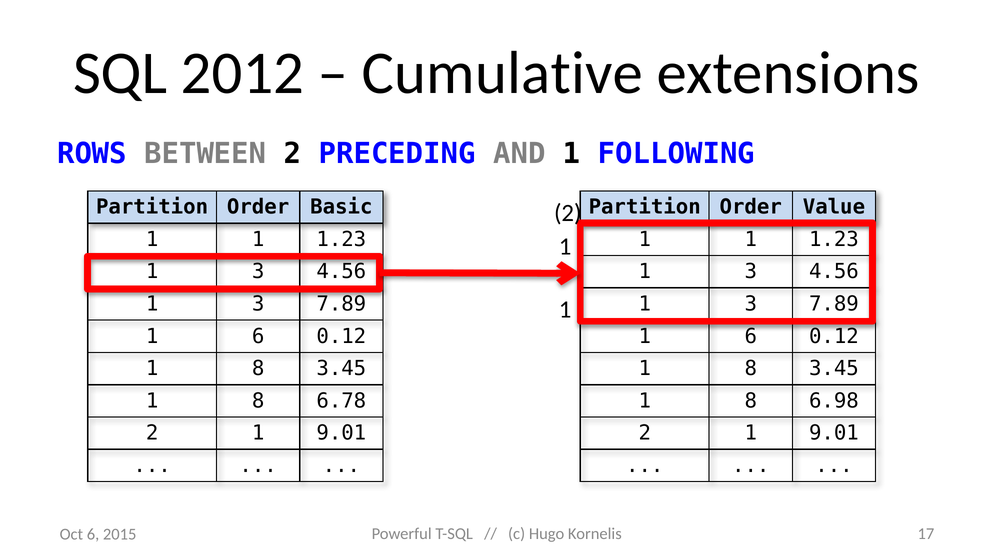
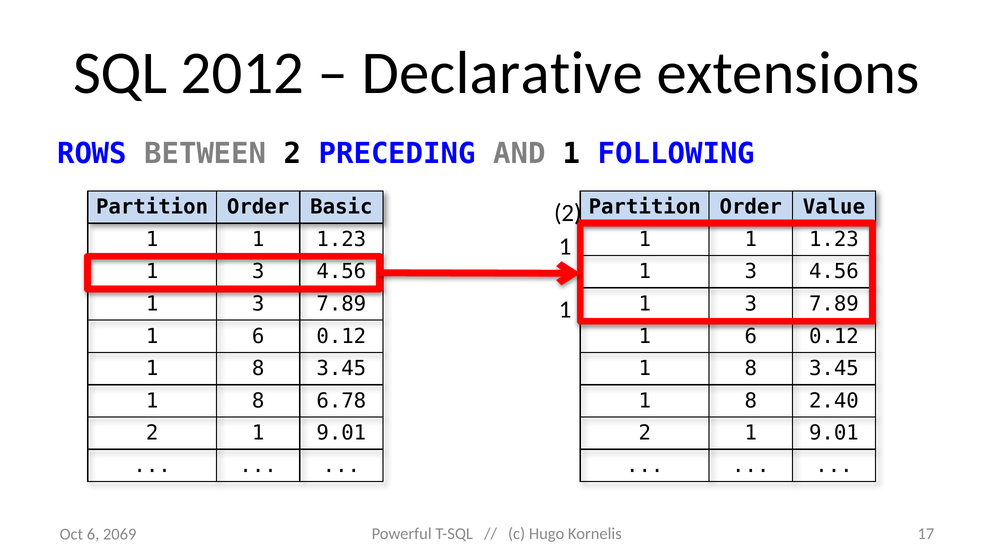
Cumulative: Cumulative -> Declarative (502, 73)
6.98: 6.98 -> 2.40 (834, 401)
2015: 2015 -> 2069 (120, 534)
